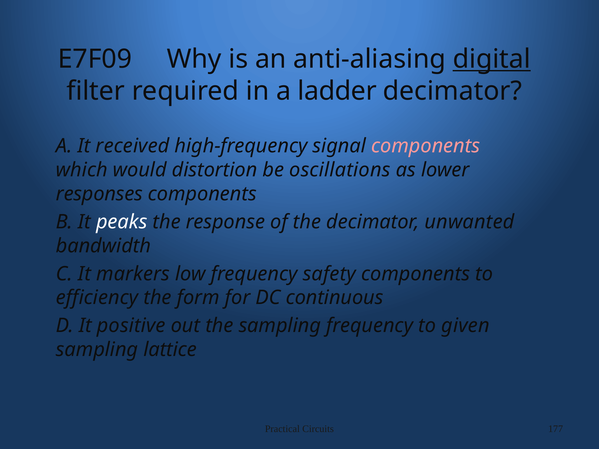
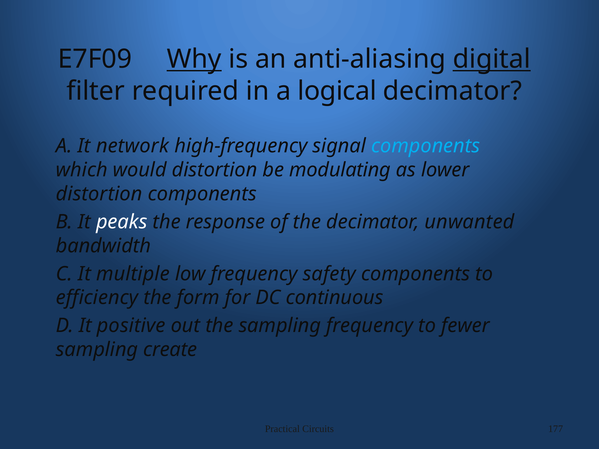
Why underline: none -> present (194, 59)
ladder: ladder -> logical (337, 91)
received: received -> network (132, 146)
components colour: pink -> light blue (426, 146)
oscillations: oscillations -> modulating (340, 170)
responses: responses -> distortion (99, 194)
markers: markers -> multiple (133, 274)
given: given -> fewer (466, 326)
lattice: lattice -> create (170, 350)
